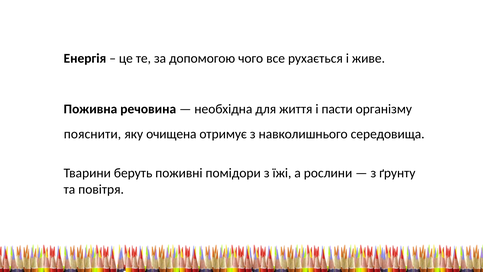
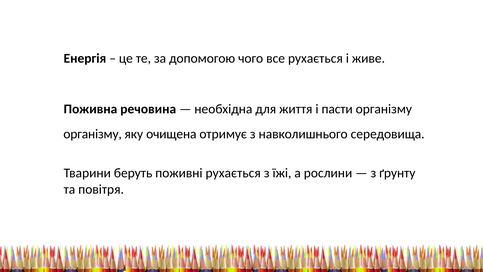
пояснити: пояснити -> організму (93, 134)
поживні помідори: помідори -> рухається (233, 173)
